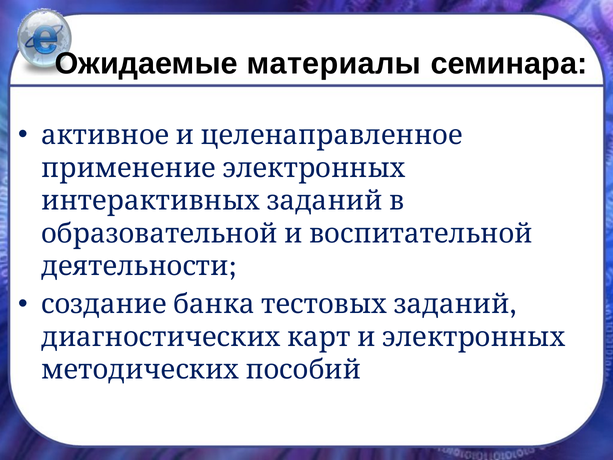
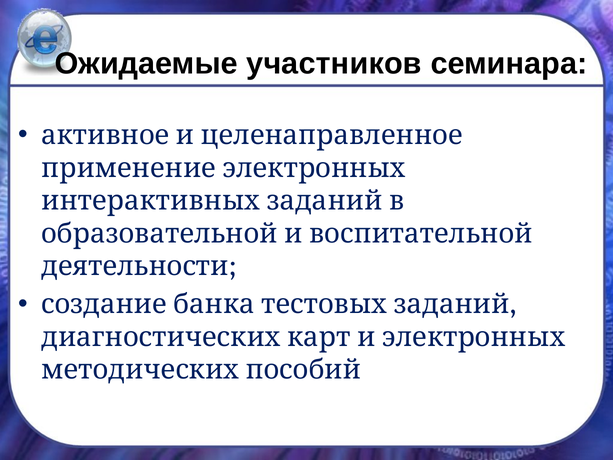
материалы: материалы -> участников (334, 64)
